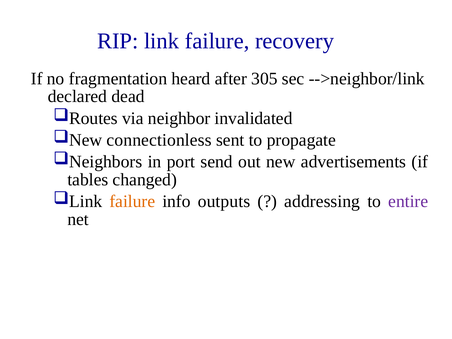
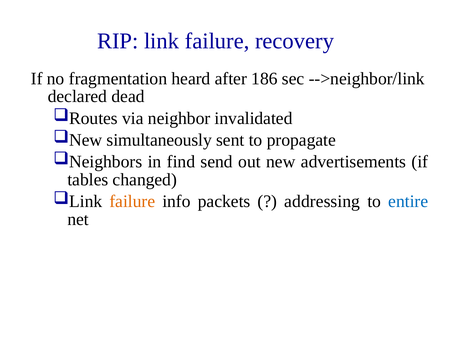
305: 305 -> 186 (264, 79)
connectionless: connectionless -> simultaneously (159, 140)
port: port -> find (181, 162)
outputs: outputs -> packets (224, 201)
entire colour: purple -> blue (408, 201)
